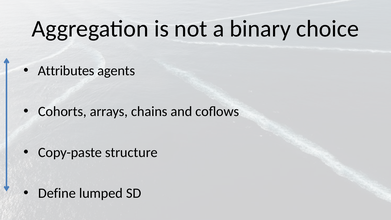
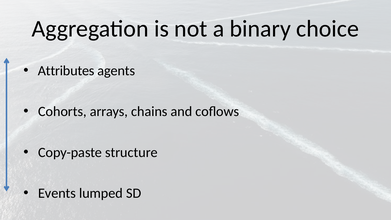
Define: Define -> Events (57, 193)
